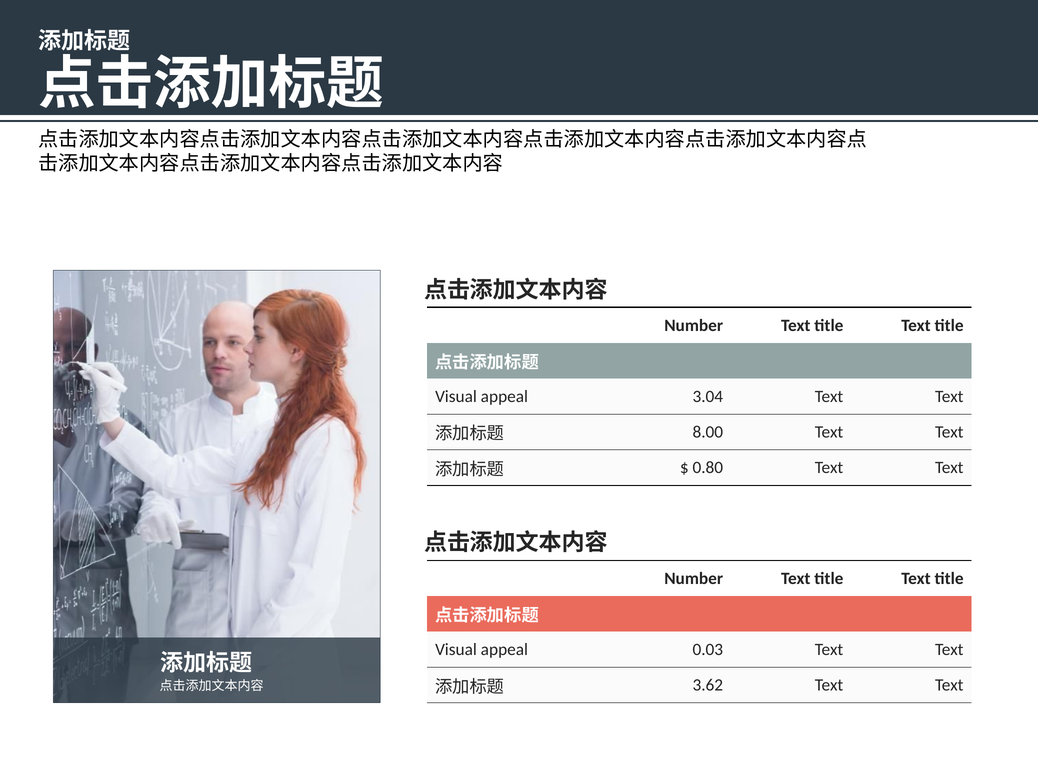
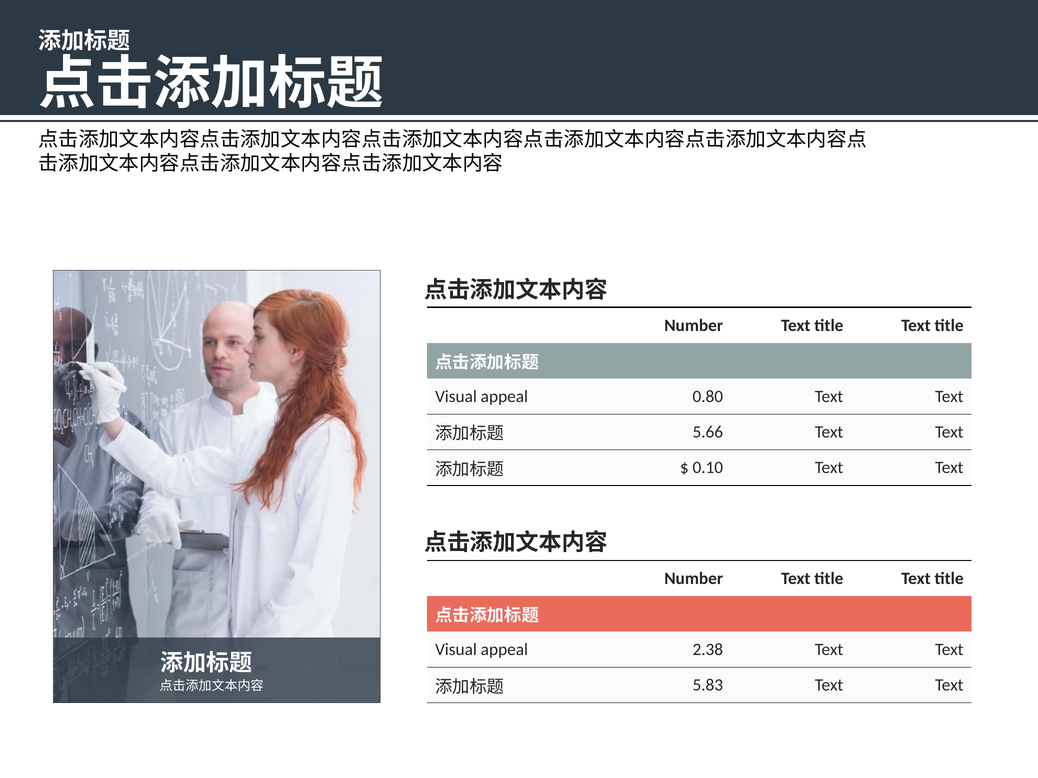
3.04: 3.04 -> 0.80 (708, 397)
8.00: 8.00 -> 5.66 (708, 432)
0.80: 0.80 -> 0.10 (708, 468)
0.03: 0.03 -> 2.38 (708, 650)
3.62: 3.62 -> 5.83 (708, 686)
